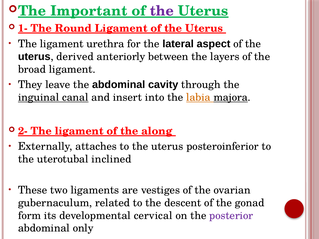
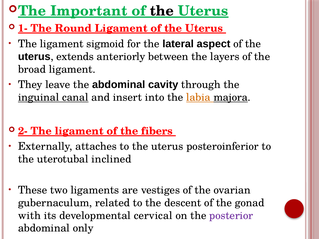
the colour: purple -> black (162, 11)
urethra: urethra -> sigmoid (105, 44)
derived: derived -> extends (75, 57)
along: along -> fibers (157, 131)
form: form -> with (29, 216)
